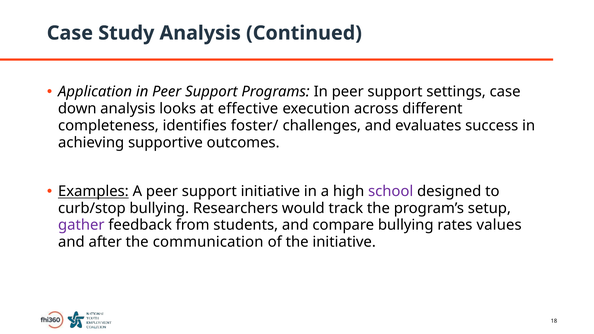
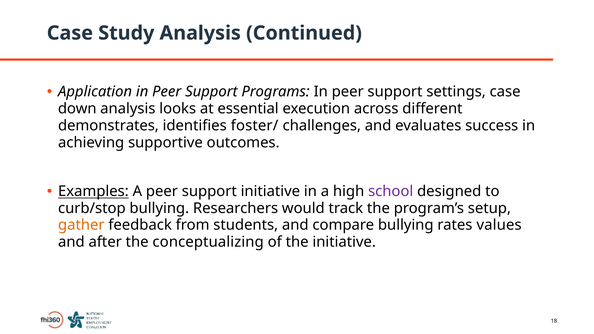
effective: effective -> essential (248, 109)
completeness: completeness -> demonstrates (108, 126)
gather colour: purple -> orange (81, 225)
communication: communication -> conceptualizing (208, 242)
